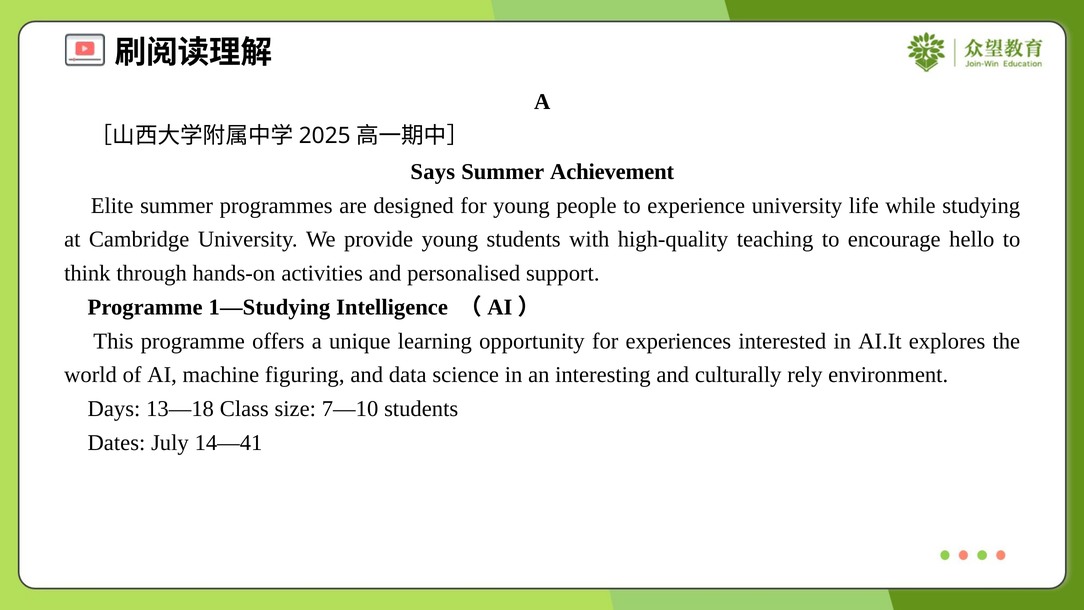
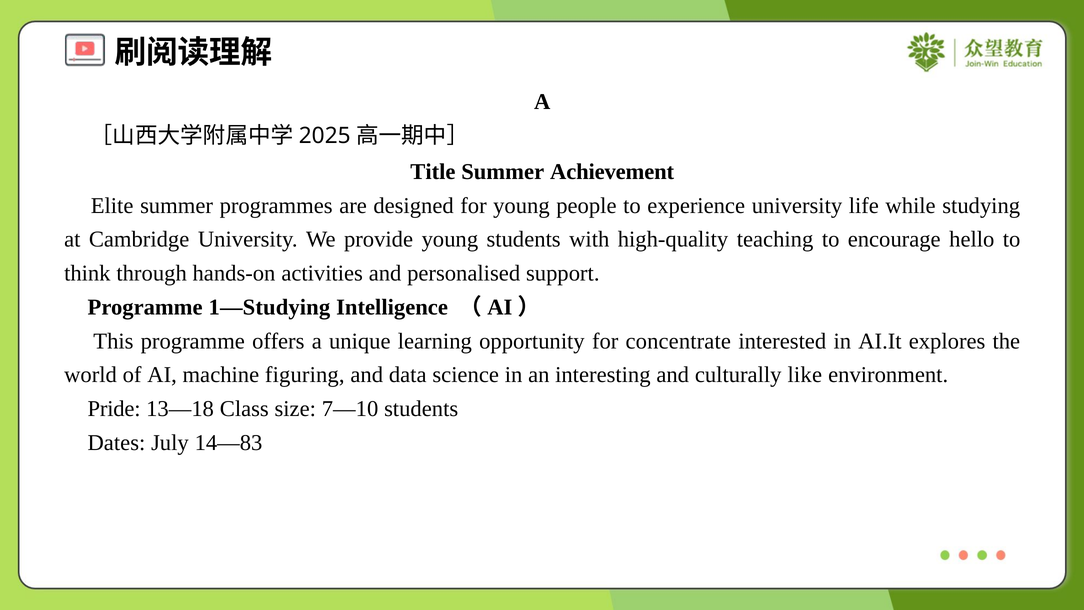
Says: Says -> Title (433, 172)
experiences: experiences -> concentrate (678, 341)
rely: rely -> like (805, 375)
Days: Days -> Pride (114, 409)
14—41: 14—41 -> 14—83 (229, 443)
